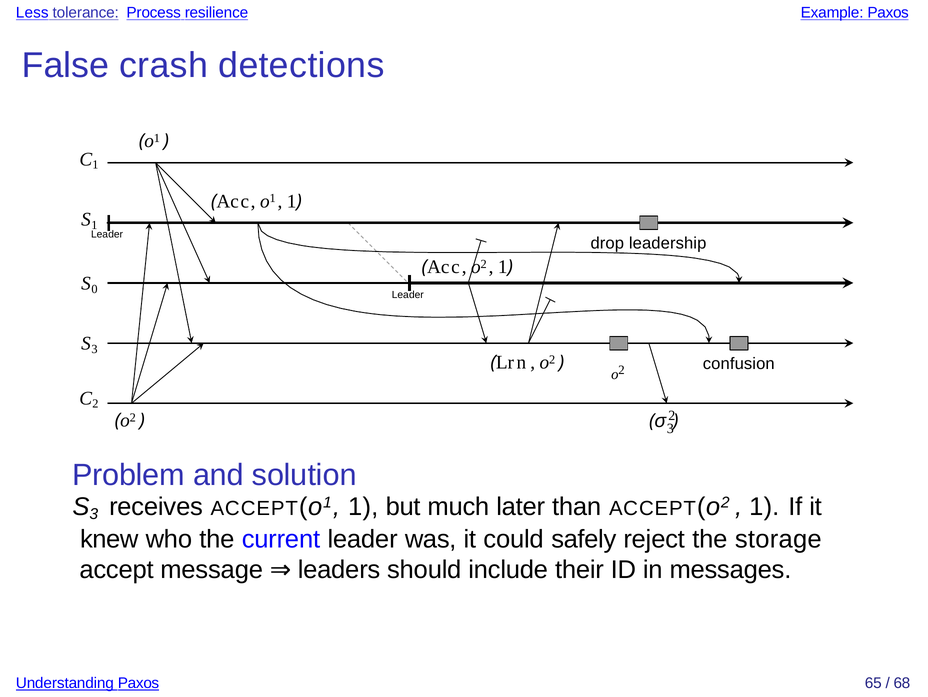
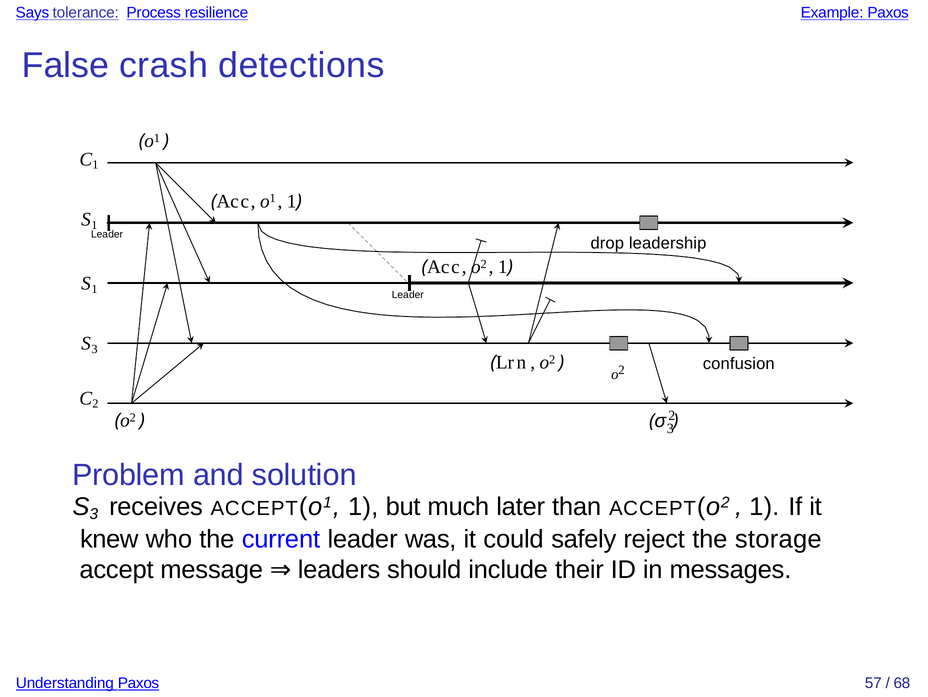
Less: Less -> Says (32, 13)
0: 0 -> 1 (94, 289)
65: 65 -> 57 (873, 683)
